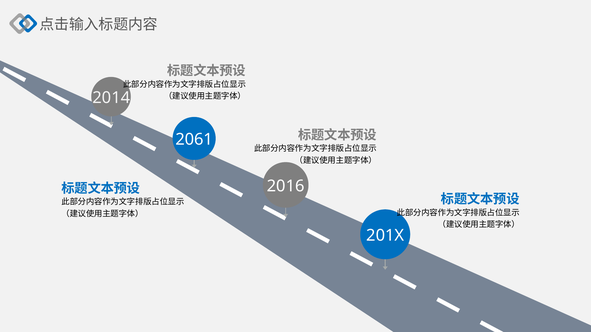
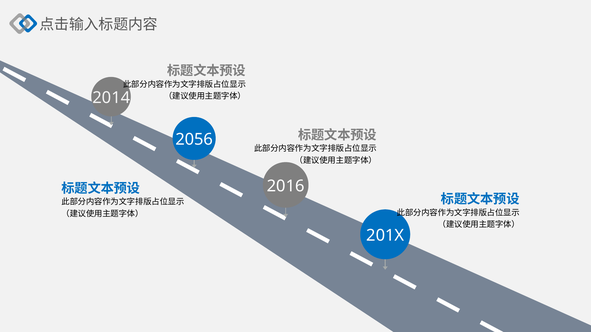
2061: 2061 -> 2056 (194, 140)
